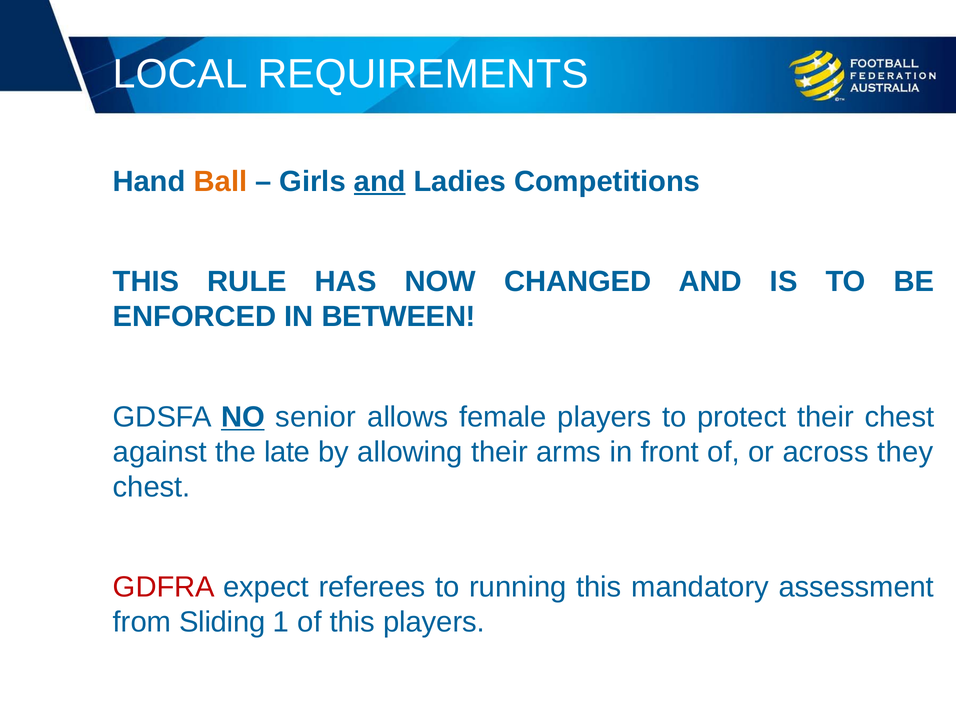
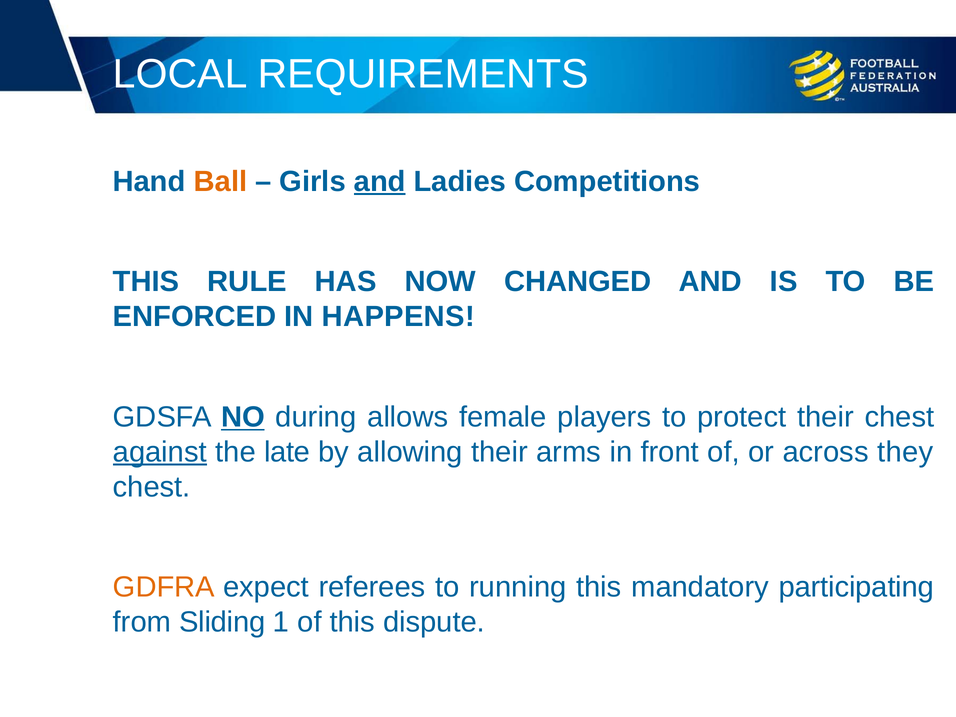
BETWEEN: BETWEEN -> HAPPENS (398, 317)
senior: senior -> during (316, 417)
against underline: none -> present (160, 452)
GDFRA colour: red -> orange (164, 587)
assessment: assessment -> participating (856, 587)
this players: players -> dispute (434, 622)
